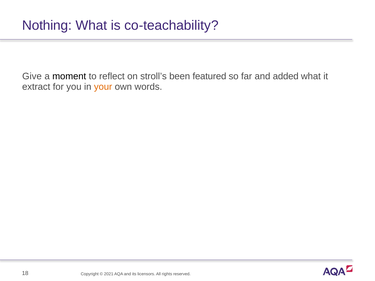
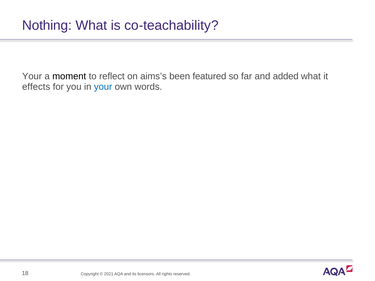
Give: Give -> Your (32, 76)
stroll’s: stroll’s -> aims’s (153, 76)
extract: extract -> effects (36, 87)
your colour: orange -> blue (103, 87)
